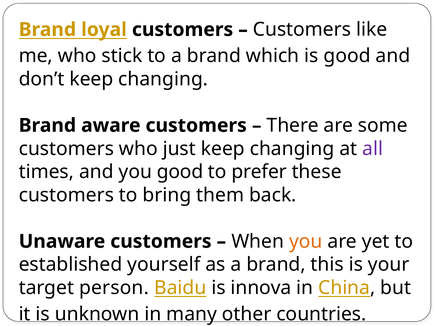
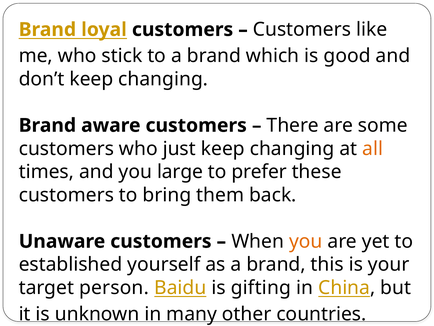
all colour: purple -> orange (373, 148)
you good: good -> large (180, 172)
innova: innova -> gifting (261, 287)
